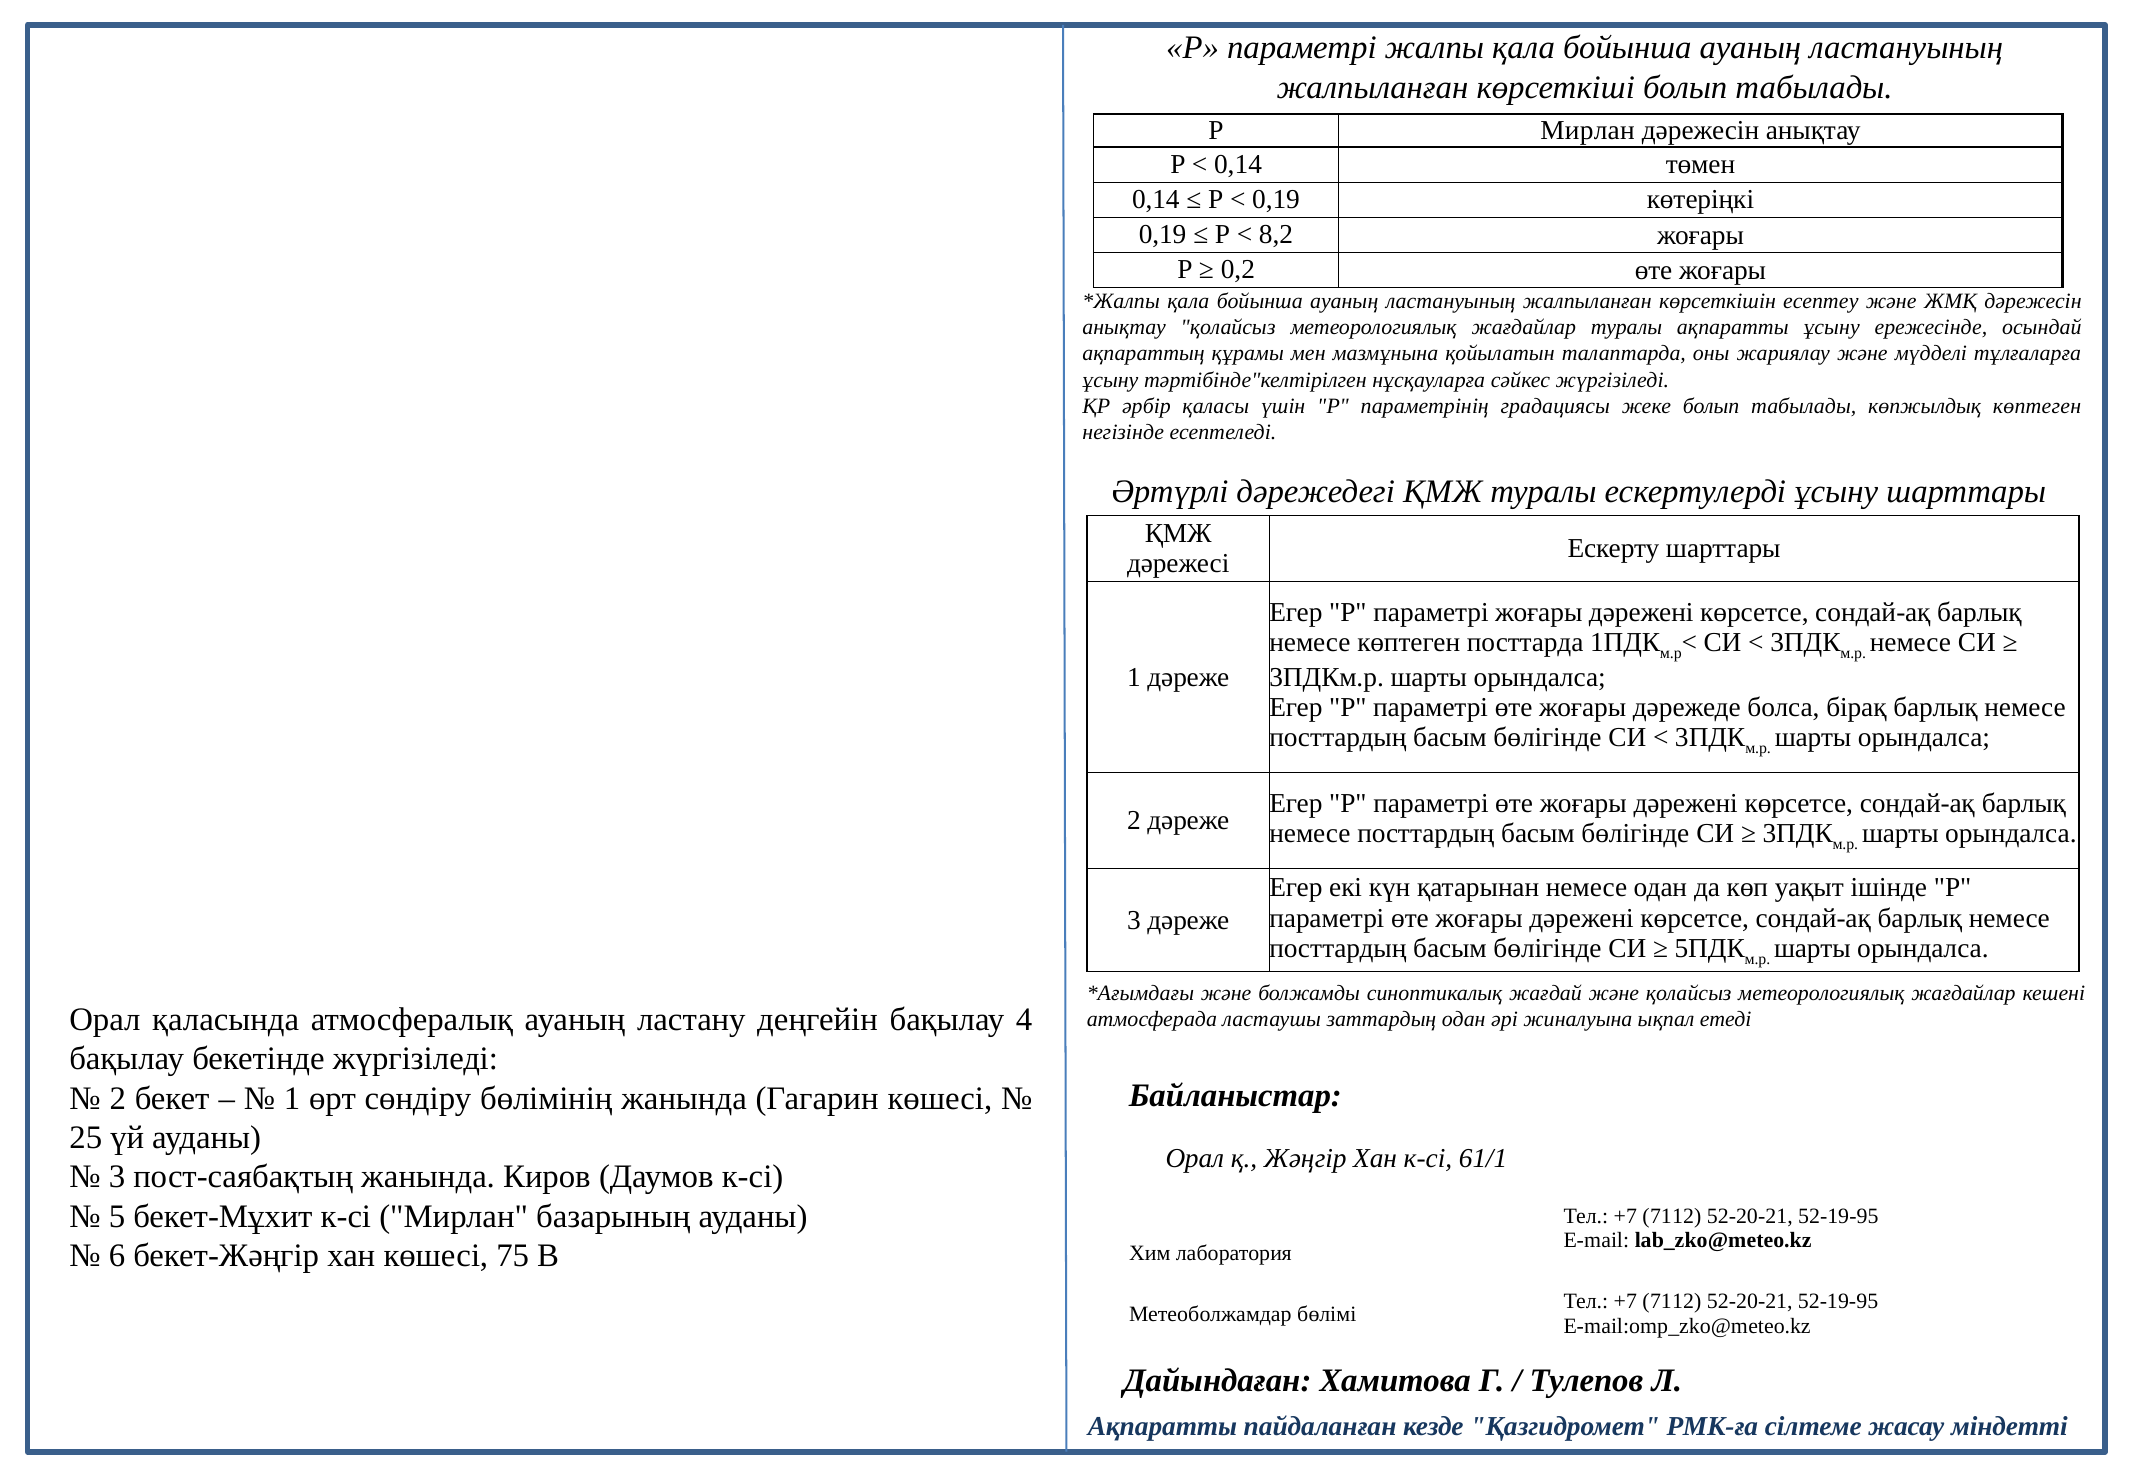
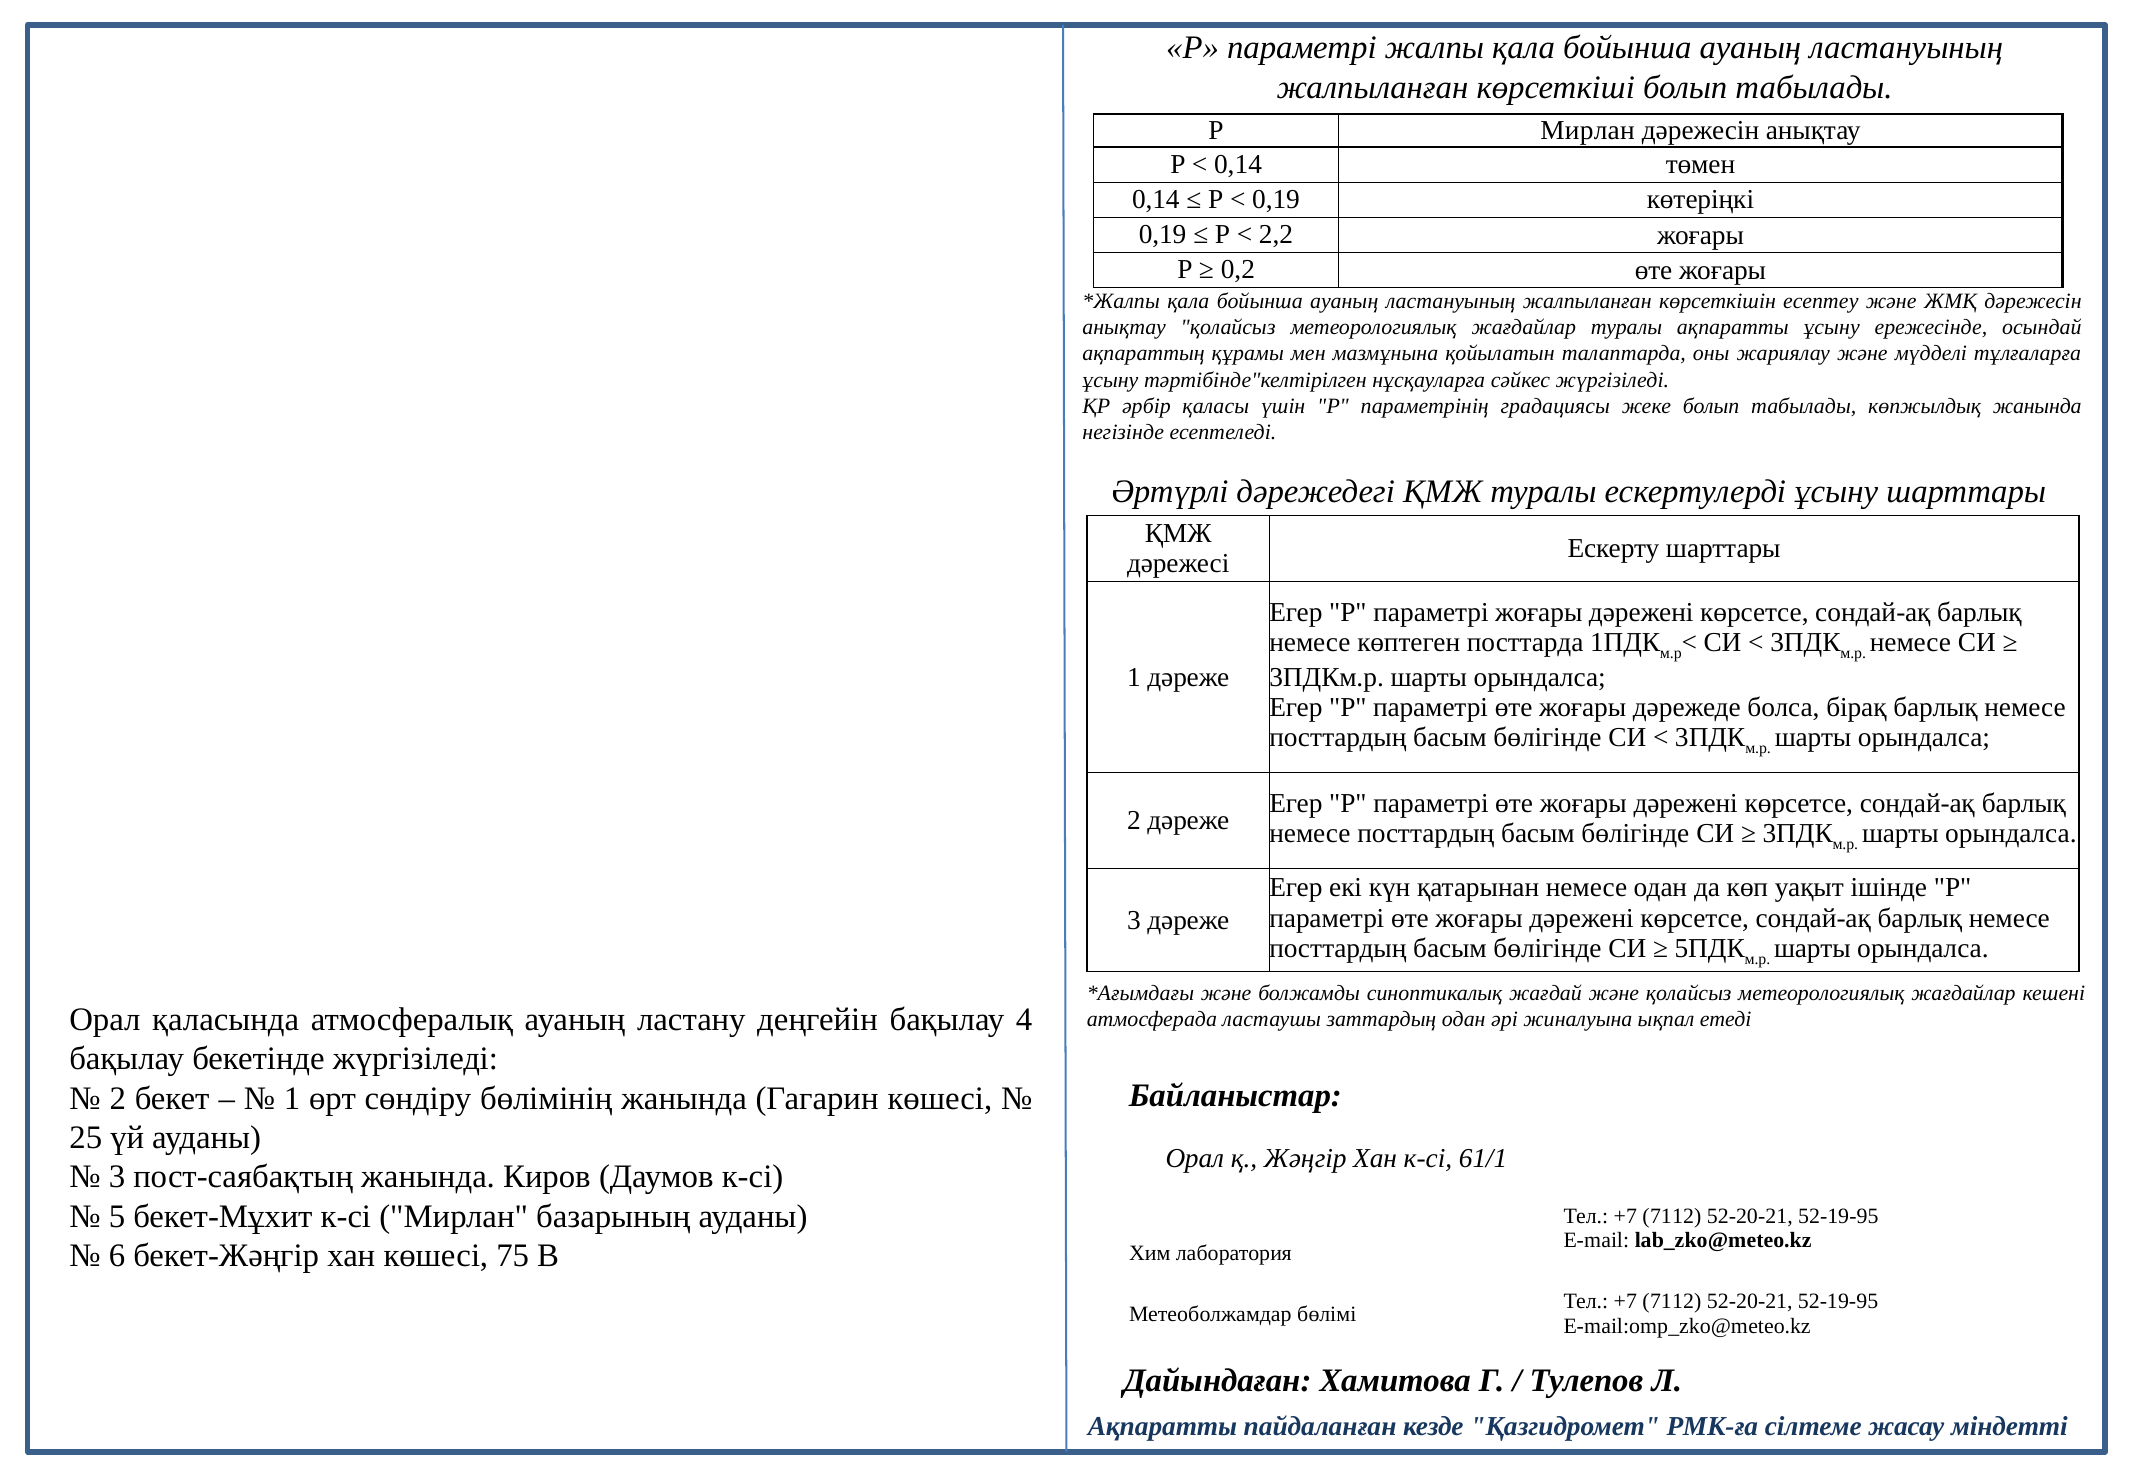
8,2: 8,2 -> 2,2 (1276, 235)
көпжылдық көптеген: көптеген -> жанында (2037, 406)
